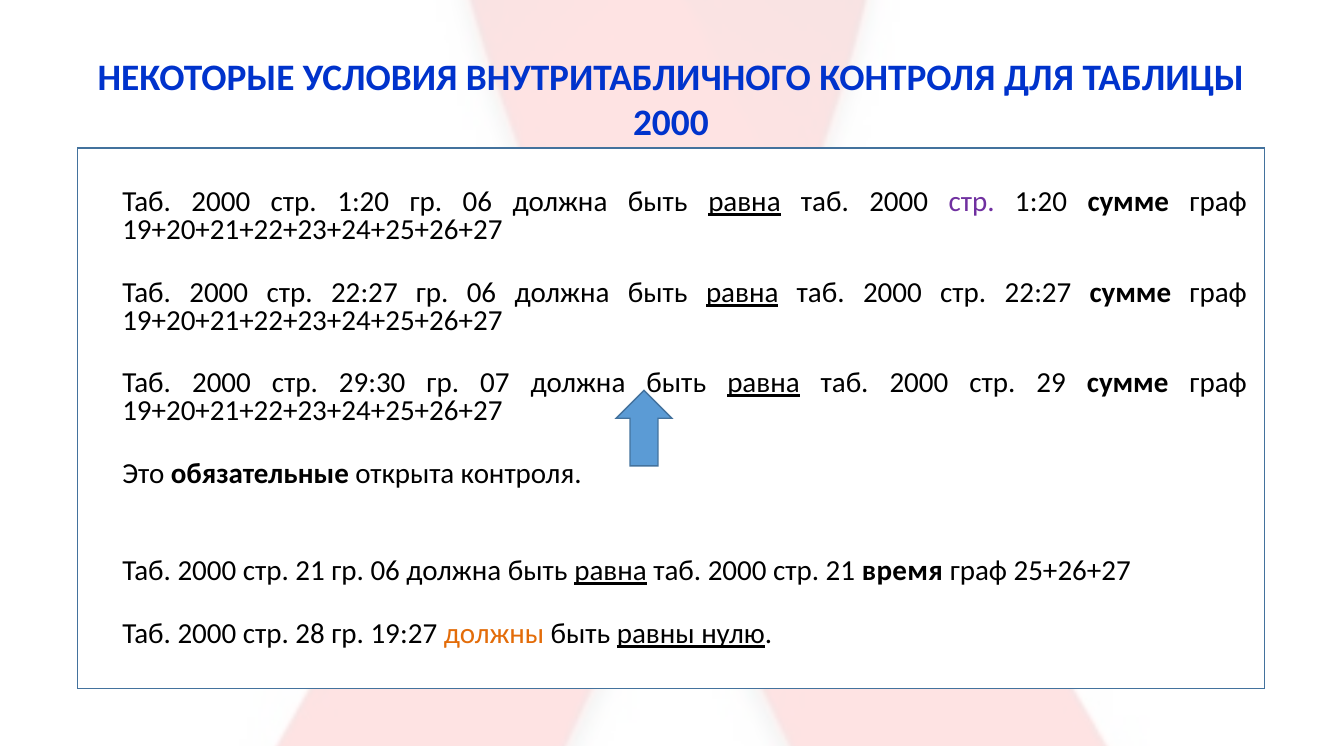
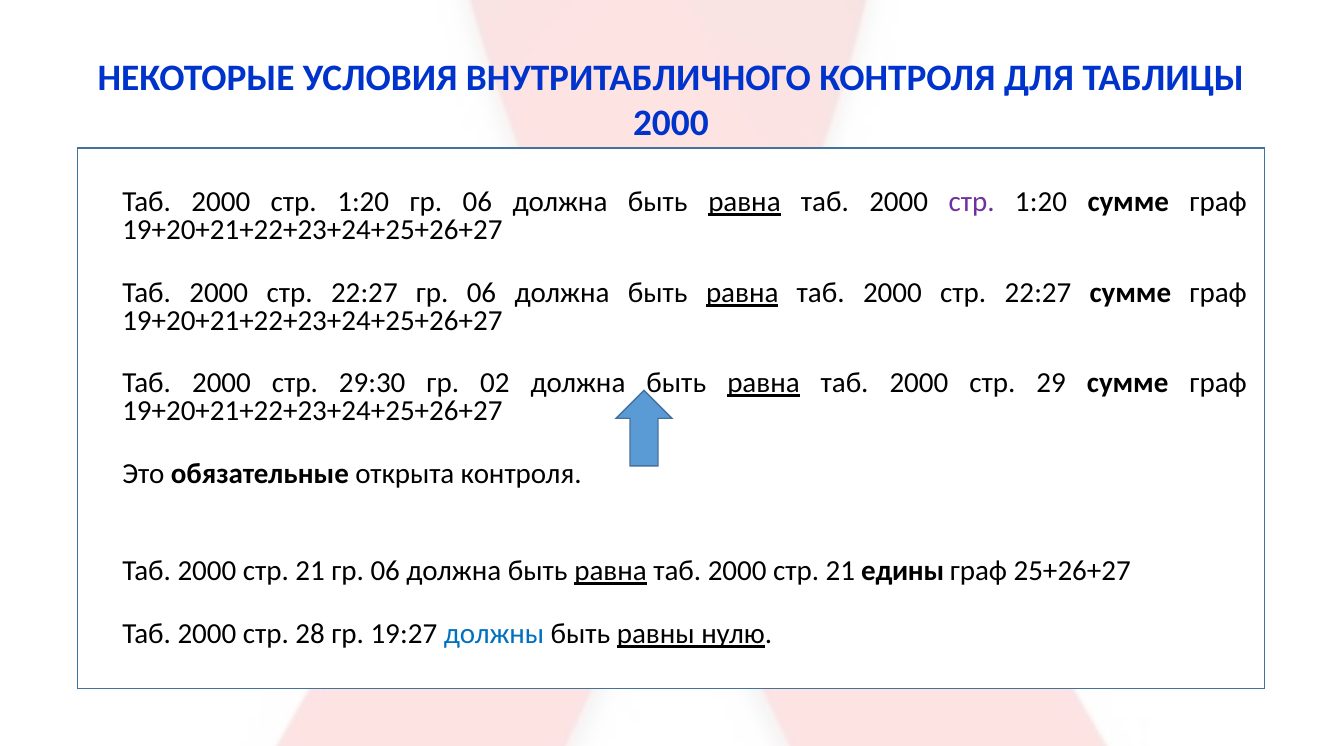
07: 07 -> 02 (495, 383)
время: время -> едины (903, 571)
должны colour: orange -> blue (494, 634)
